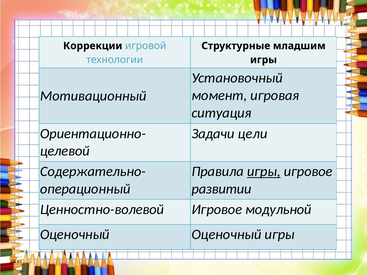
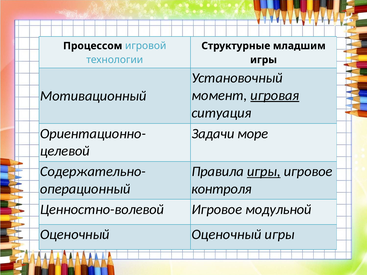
Коррекции: Коррекции -> Процессом (93, 46)
игровая underline: none -> present (275, 95)
цели: цели -> море (253, 134)
развитии: развитии -> контроля (222, 189)
